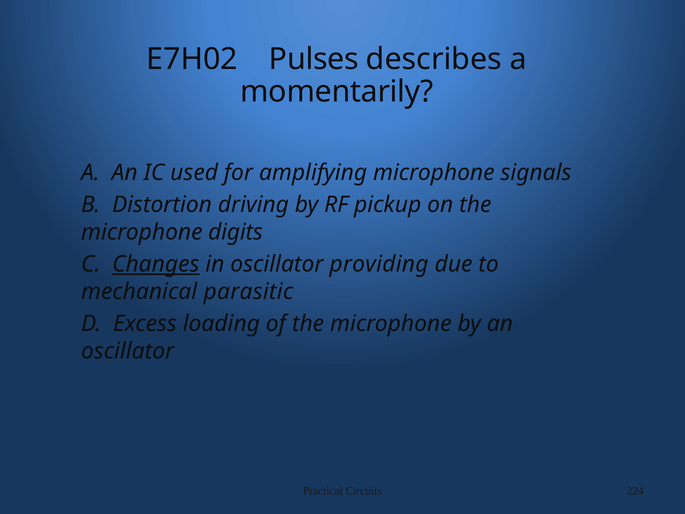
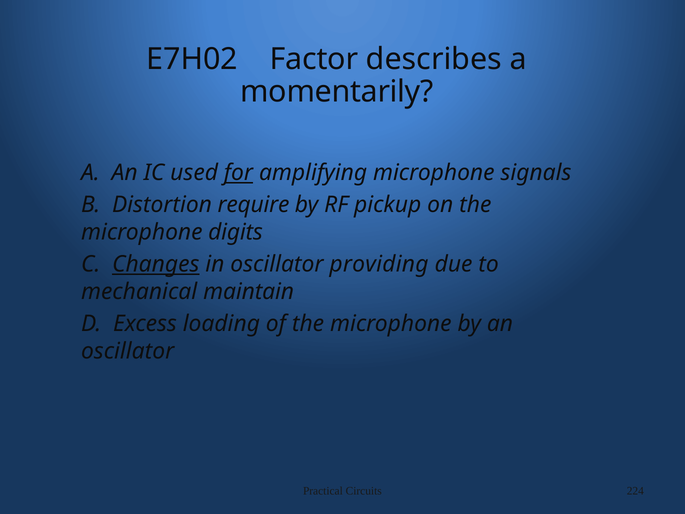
Pulses: Pulses -> Factor (314, 59)
for underline: none -> present (238, 173)
driving: driving -> require (254, 205)
parasitic: parasitic -> maintain (249, 292)
